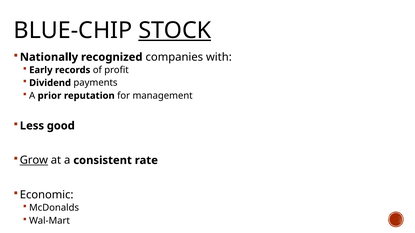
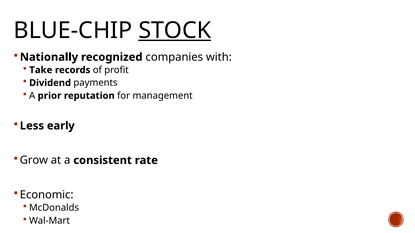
Early: Early -> Take (41, 70)
good: good -> early (61, 126)
Grow underline: present -> none (34, 161)
